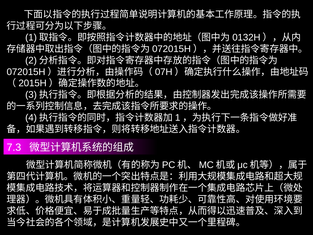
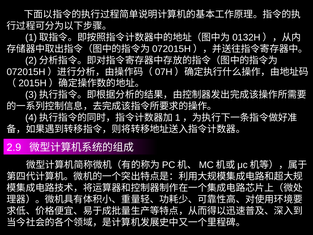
7.3: 7.3 -> 2.9 (14, 147)
